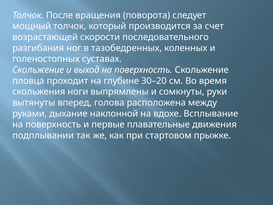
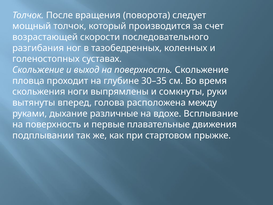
30–20: 30–20 -> 30–35 (154, 81)
наклонной: наклонной -> различные (114, 113)
